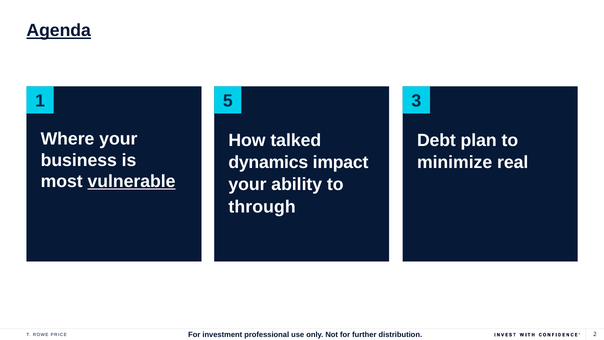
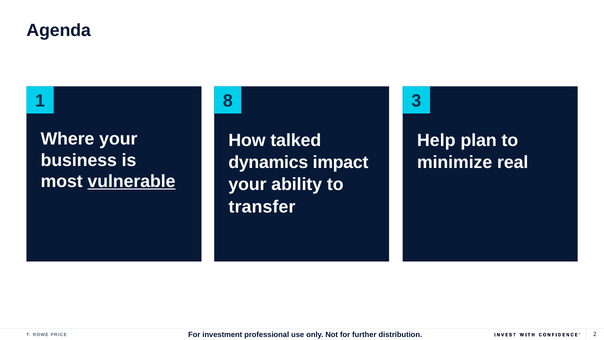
Agenda underline: present -> none (59, 31)
5: 5 -> 8 (228, 101)
Debt: Debt -> Help (436, 140)
through: through -> transfer (262, 207)
